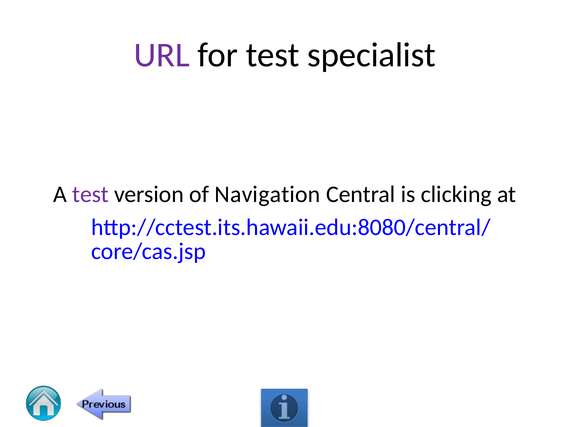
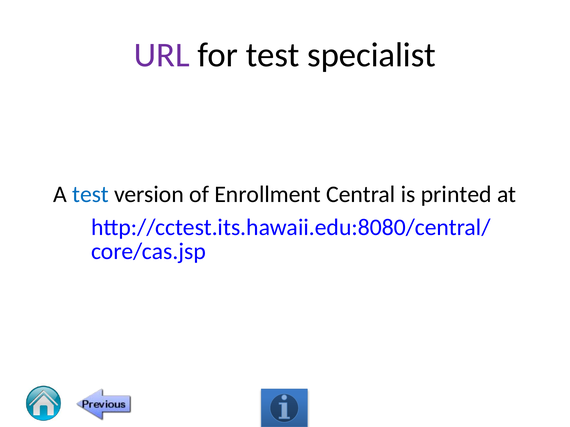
test colour: purple -> blue (91, 195)
Navigation: Navigation -> Enrollment (268, 195)
clicking: clicking -> printed (456, 195)
